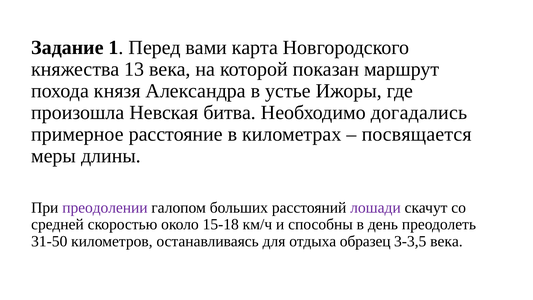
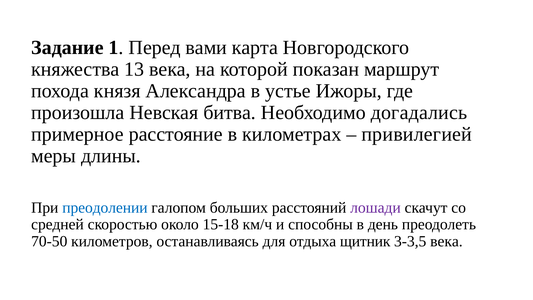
посвящается: посвящается -> привилегией (417, 134)
преодолении colour: purple -> blue (105, 208)
31-50: 31-50 -> 70-50 (49, 241)
образец: образец -> щитник (365, 241)
